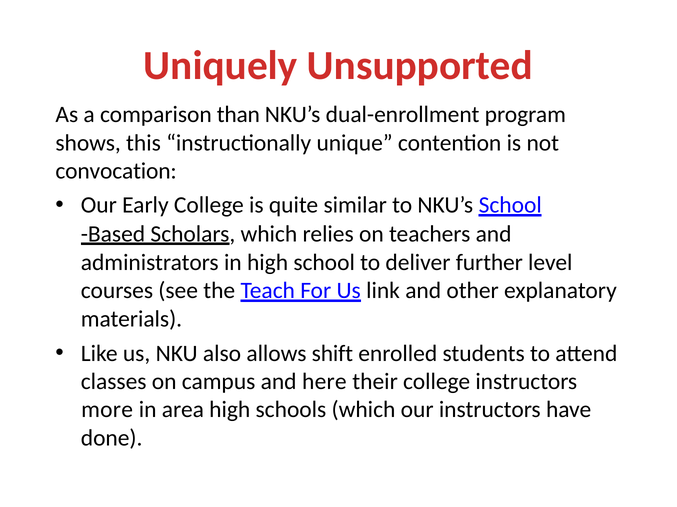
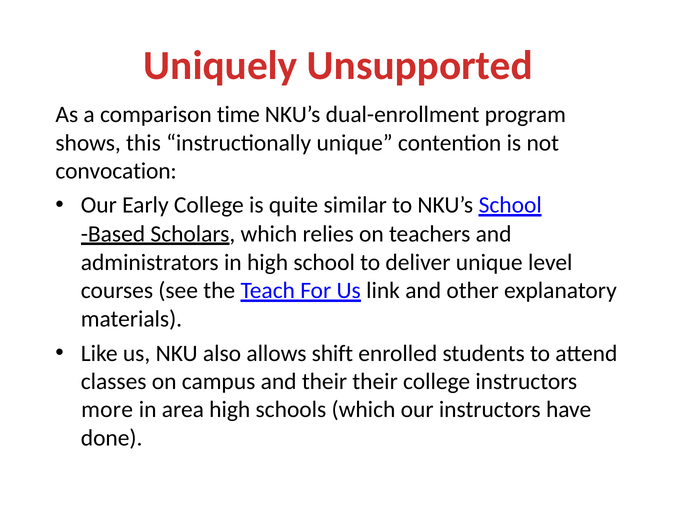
than: than -> time (238, 115)
deliver further: further -> unique (489, 263)
and here: here -> their (325, 382)
